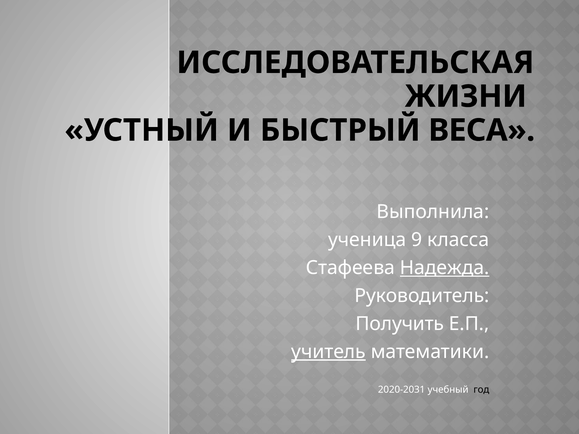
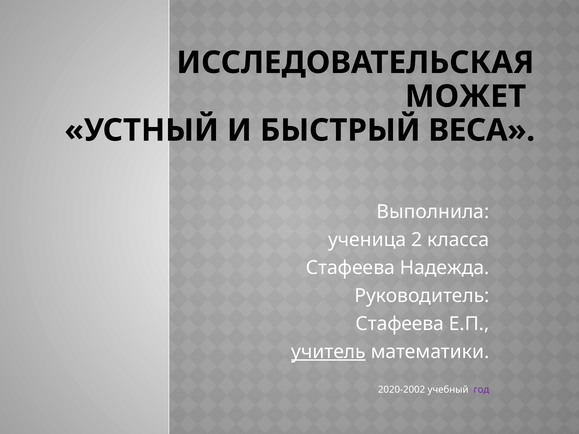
ЖИЗНИ: ЖИЗНИ -> МОЖЕТ (466, 97)
9: 9 -> 2 (417, 240)
Надежда underline: present -> none (445, 268)
Получить: Получить -> Стафеева (400, 324)
2020-2031: 2020-2031 -> 2020-2002 (402, 390)
год colour: black -> purple (481, 390)
